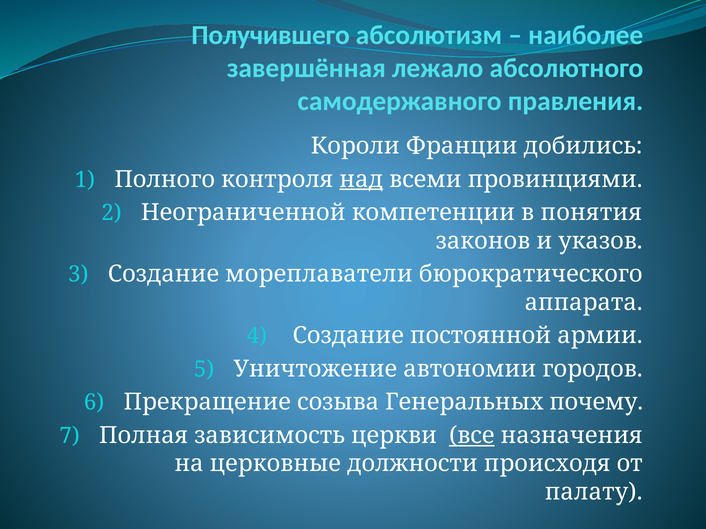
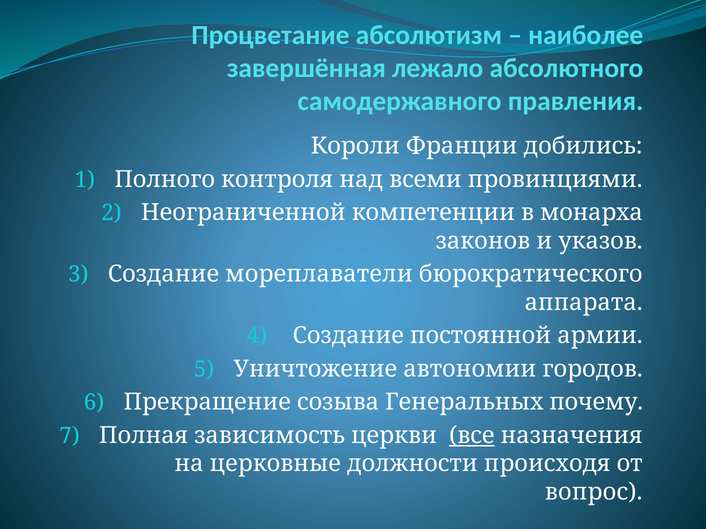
Получившего: Получившего -> Процветание (270, 35)
над underline: present -> none (361, 179)
понятия: понятия -> монарха (592, 213)
палату: палату -> вопрос (594, 492)
